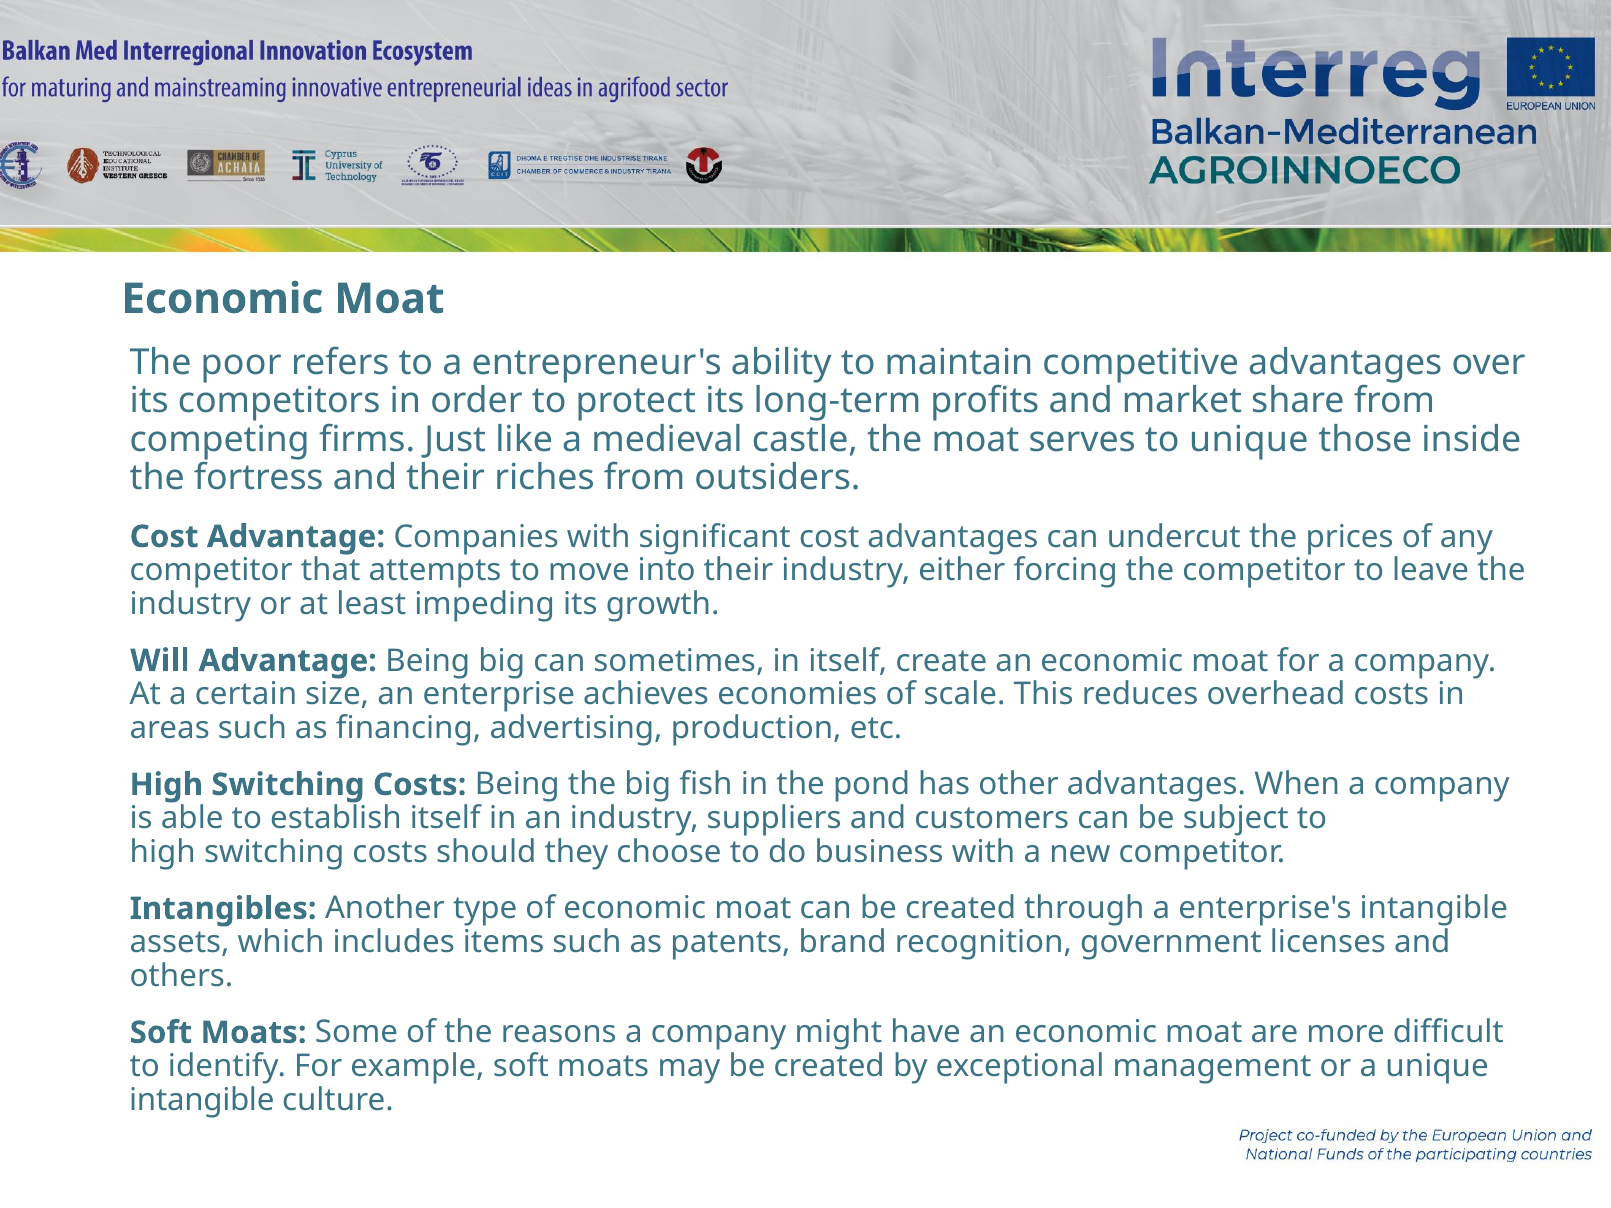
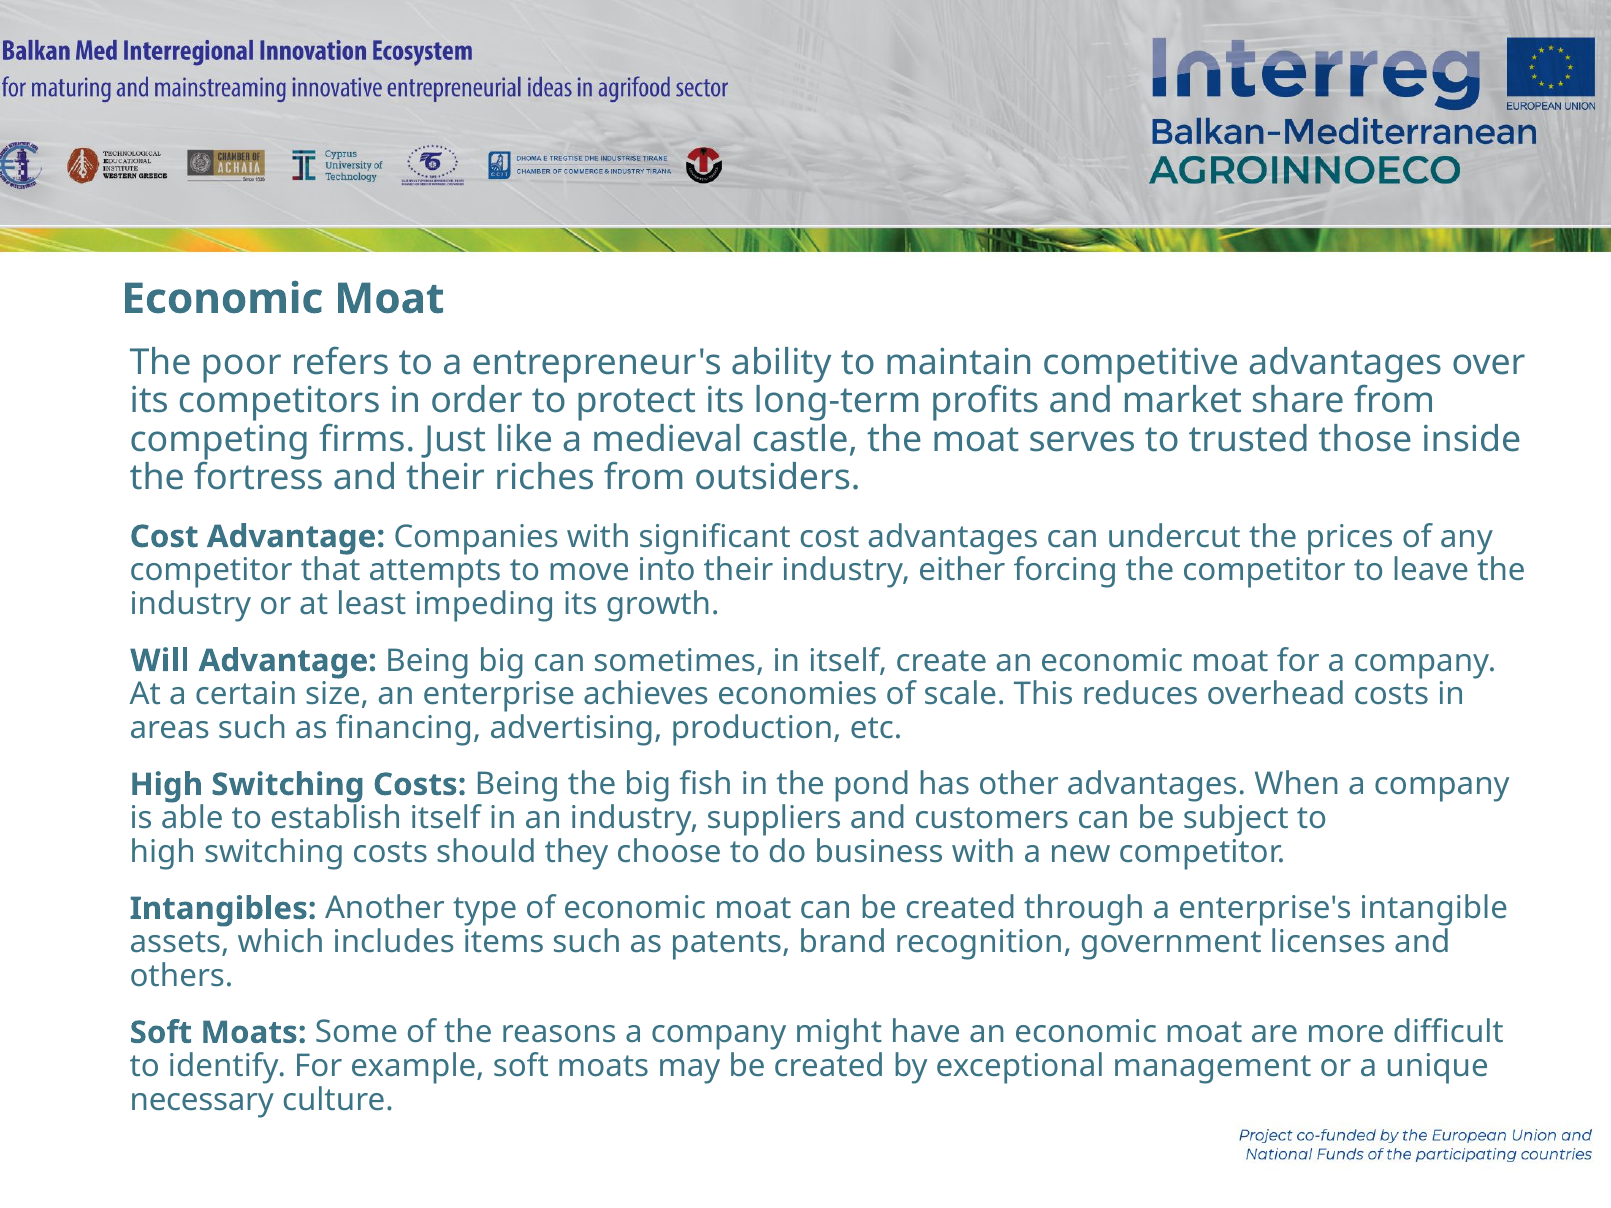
to unique: unique -> trusted (1249, 440)
intangible: intangible -> necessary (202, 1101)
